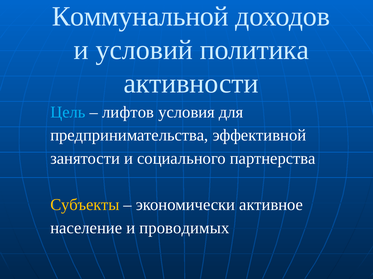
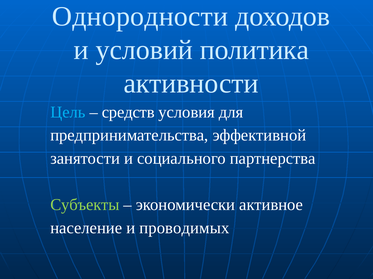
Коммунальной: Коммунальной -> Однородности (140, 16)
лифтов: лифтов -> средств (128, 112)
Субъекты colour: yellow -> light green (85, 205)
